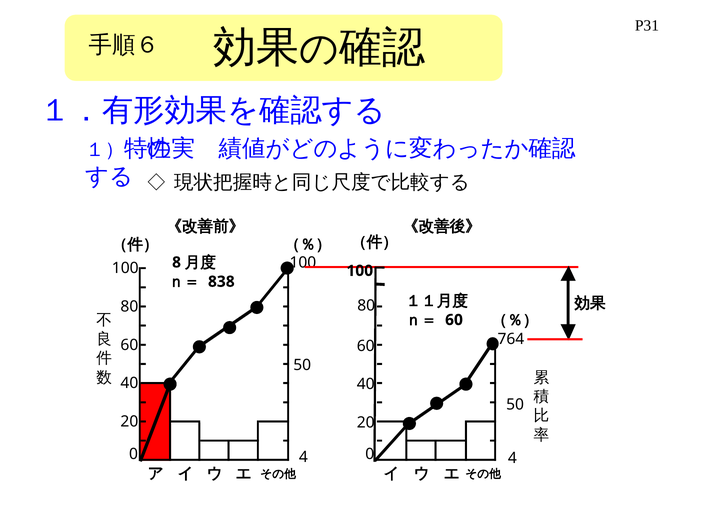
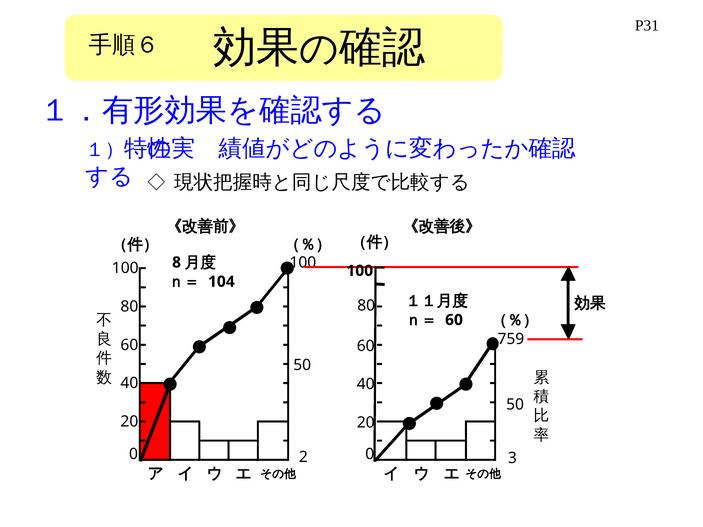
838: 838 -> 104 (221, 282)
764: 764 -> 759 (511, 339)
4: 4 -> 2 (303, 457)
4: 4 -> 3 (512, 458)
